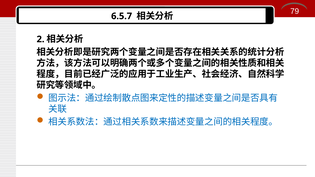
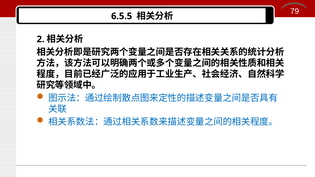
6.5.7: 6.5.7 -> 6.5.5 (122, 16)
